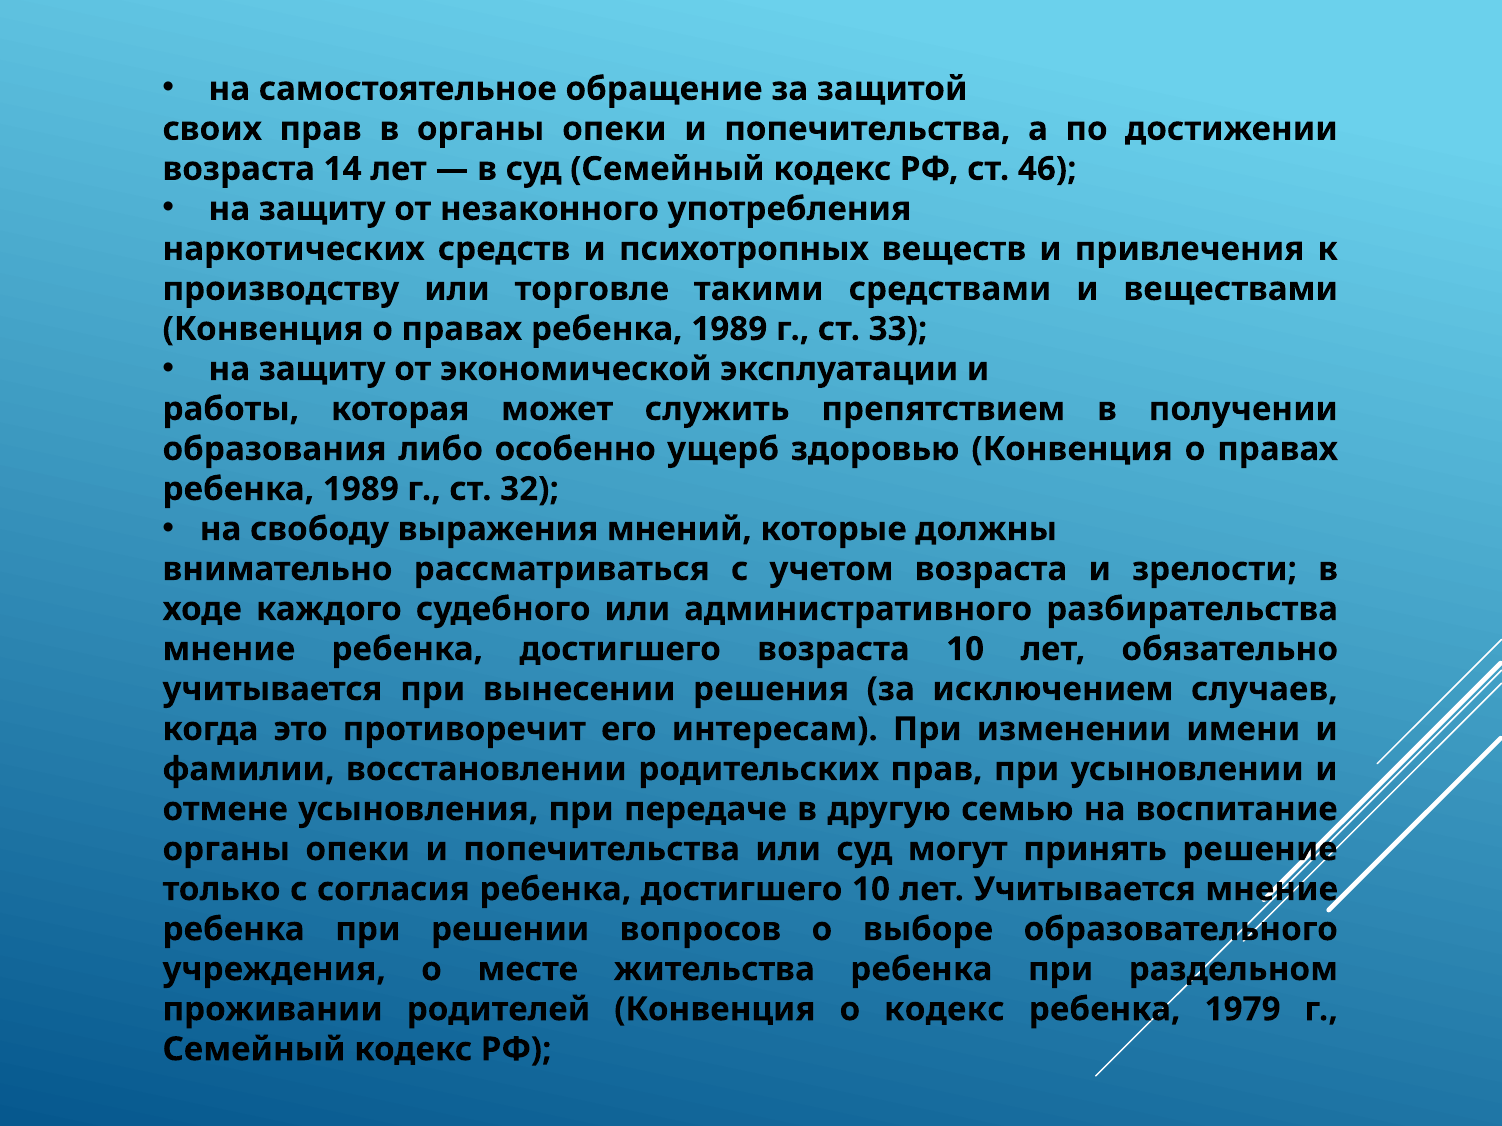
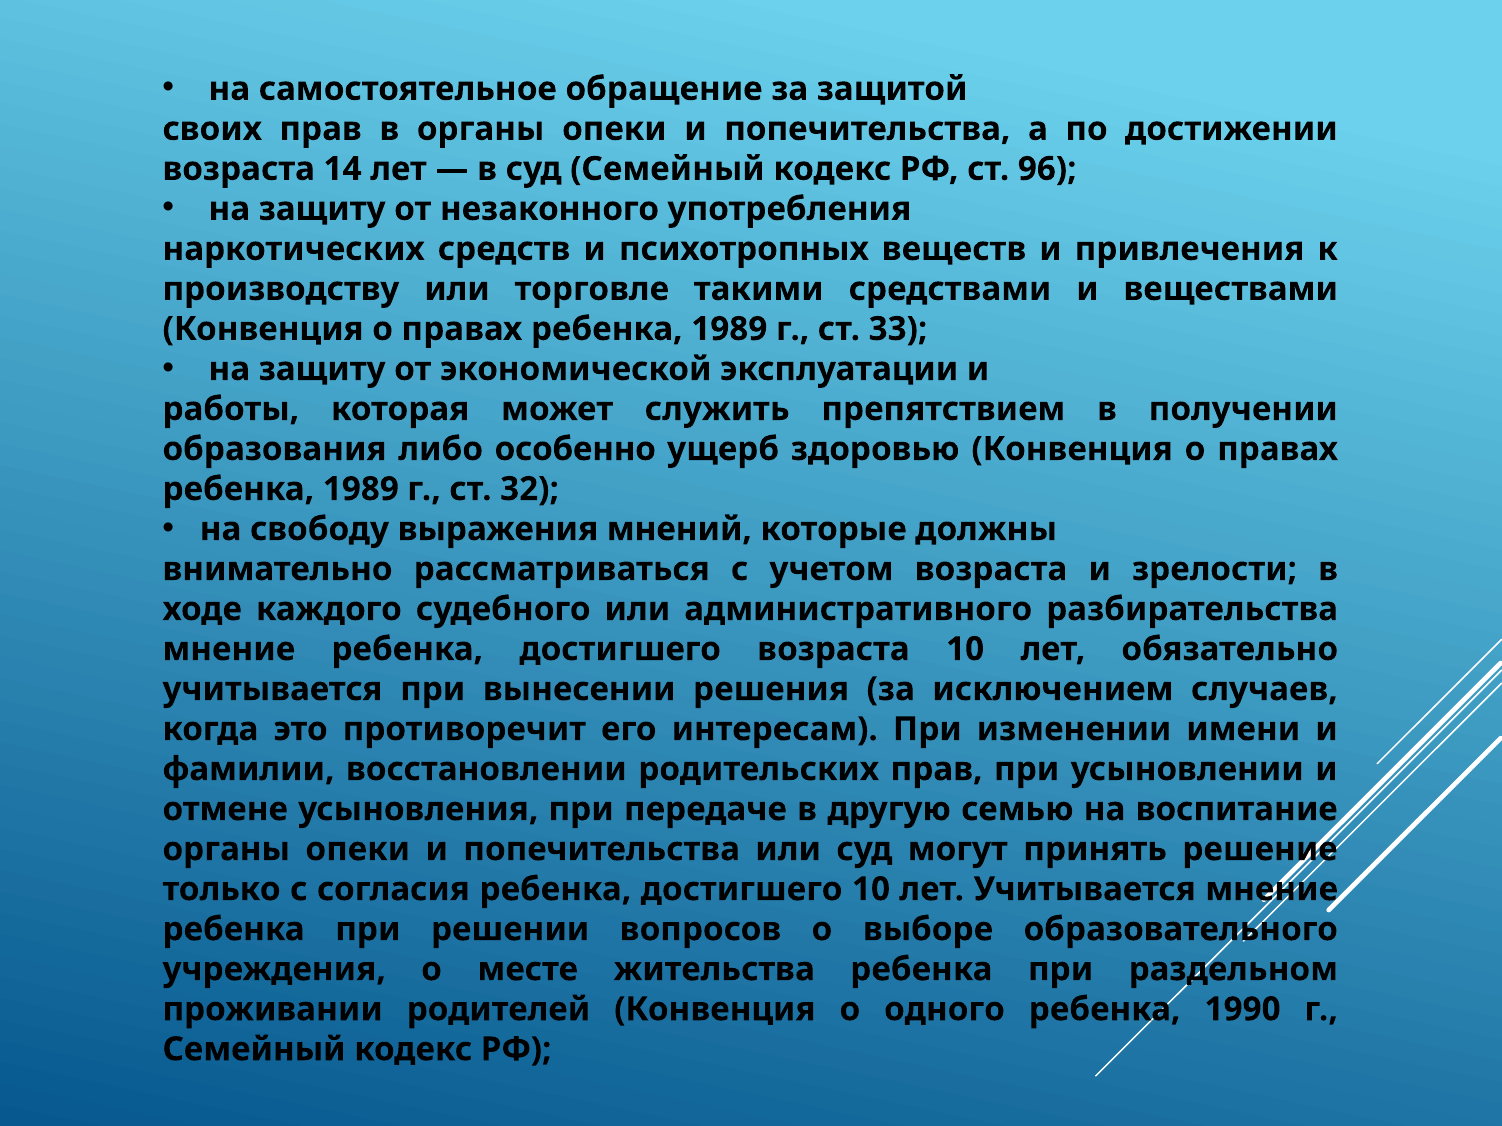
46: 46 -> 96 (1047, 169)
о кодекс: кодекс -> одного (944, 1010)
1979: 1979 -> 1990 (1243, 1010)
